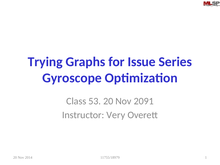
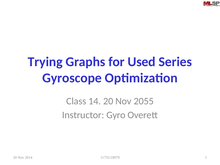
Issue: Issue -> Used (142, 62)
53: 53 -> 14 (95, 101)
2091: 2091 -> 2055 (144, 101)
Very: Very -> Gyro (116, 115)
